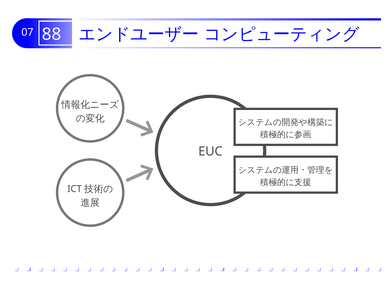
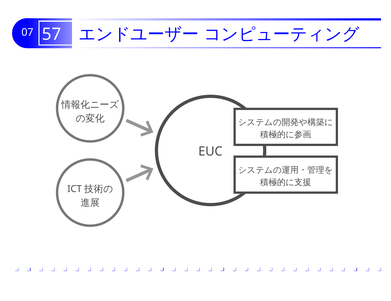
88: 88 -> 57 (52, 34)
